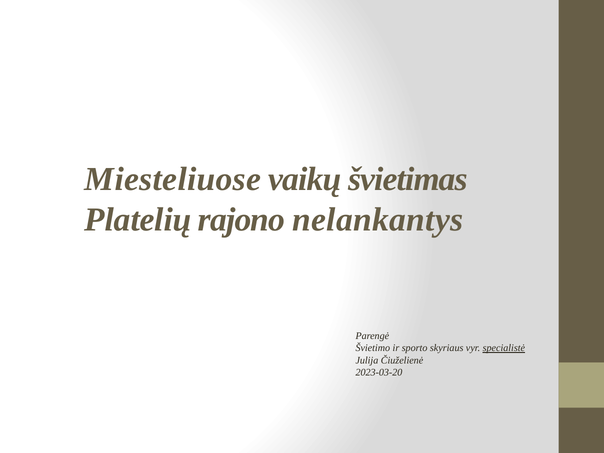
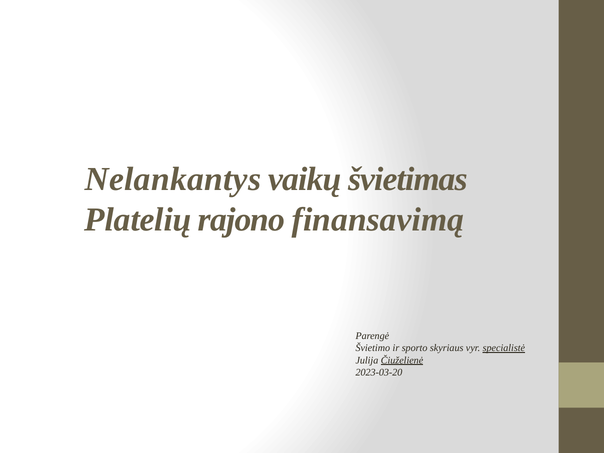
Miesteliuose: Miesteliuose -> Nelankantys (173, 179)
nelankantys: nelankantys -> finansavimą (378, 220)
Čiuželienė underline: none -> present (402, 360)
